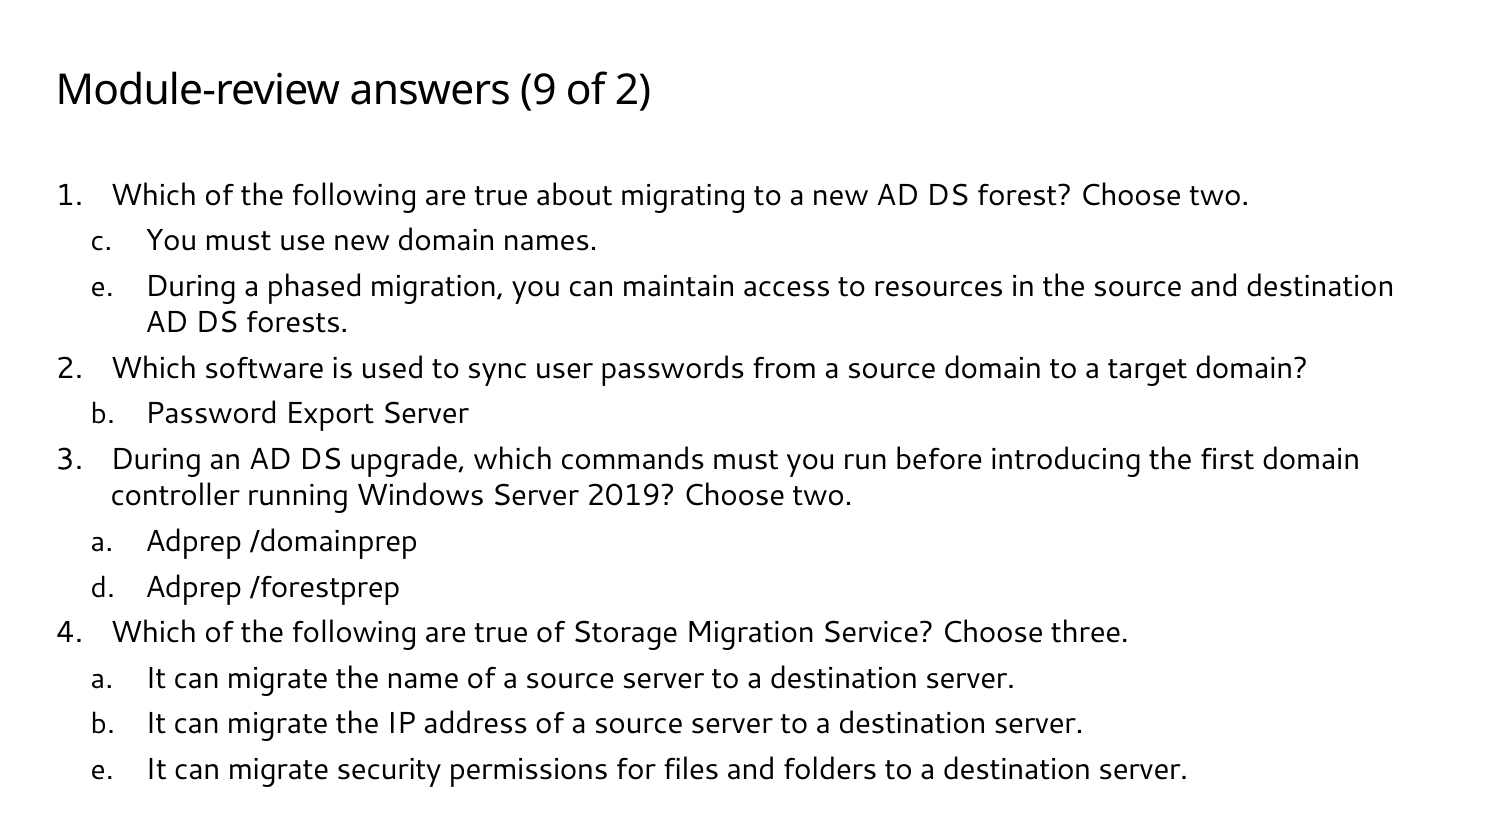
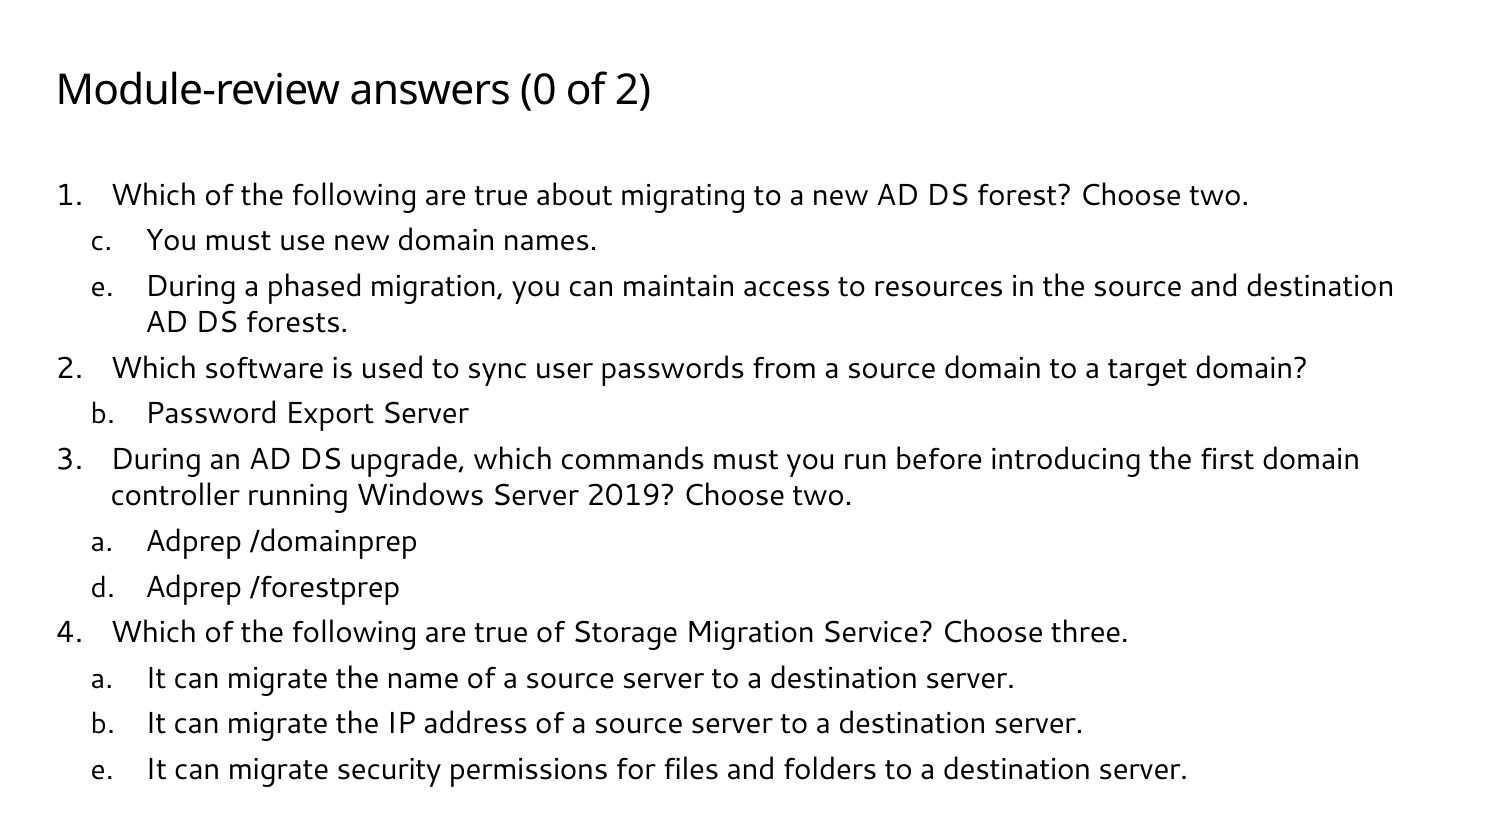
9: 9 -> 0 (538, 91)
